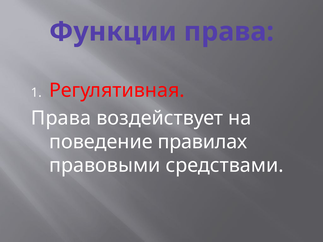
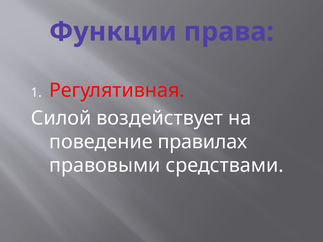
Права: Права -> Силой (61, 118)
